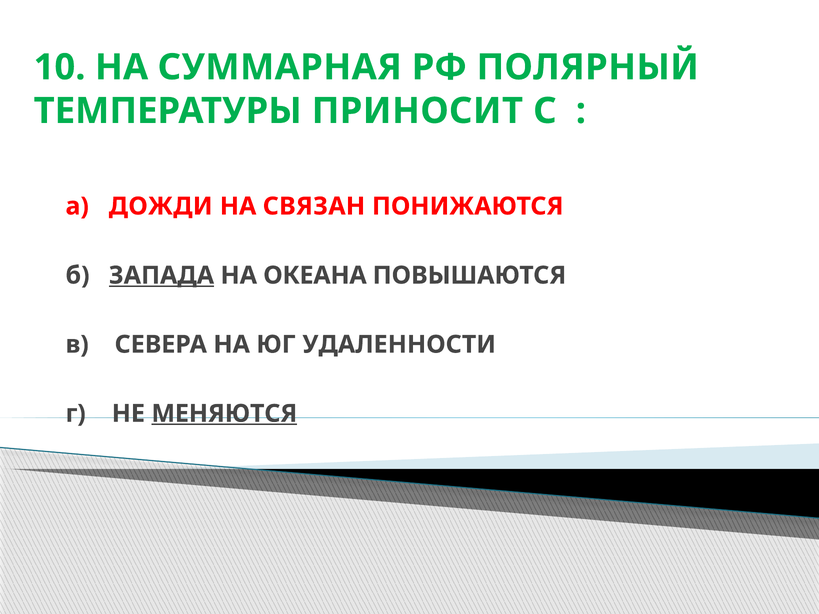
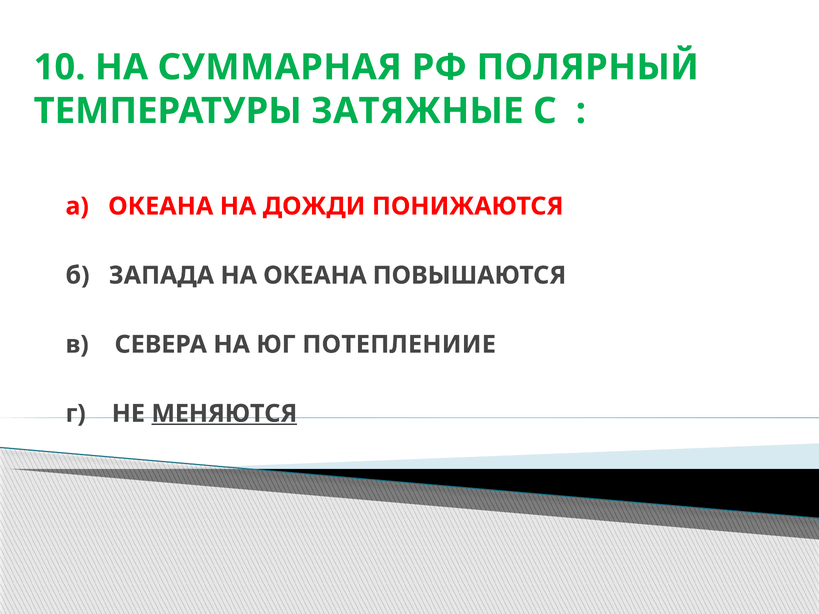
ПРИНОСИТ: ПРИНОСИТ -> ЗАТЯЖНЫЕ (417, 111)
а ДОЖДИ: ДОЖДИ -> ОКЕАНА (161, 206)
СВЯЗАН: СВЯЗАН -> ДОЖДИ (314, 206)
ЗАПАДА underline: present -> none (161, 275)
УДАЛЕННОСТИ: УДАЛЕННОСТИ -> ПОТЕПЛЕНИИЕ (399, 345)
